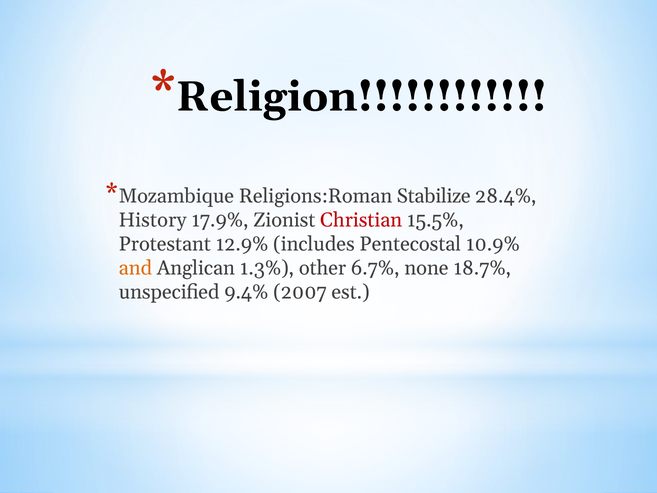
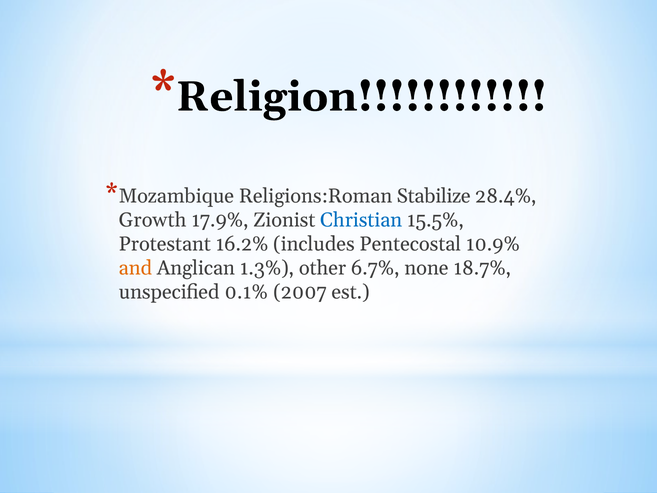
History: History -> Growth (153, 220)
Christian colour: red -> blue (361, 220)
12.9%: 12.9% -> 16.2% (242, 244)
9.4%: 9.4% -> 0.1% (246, 292)
